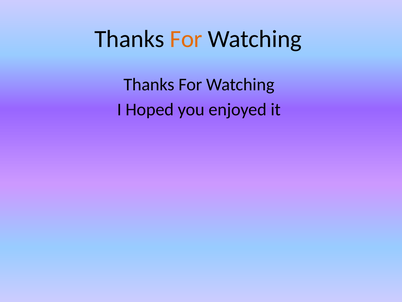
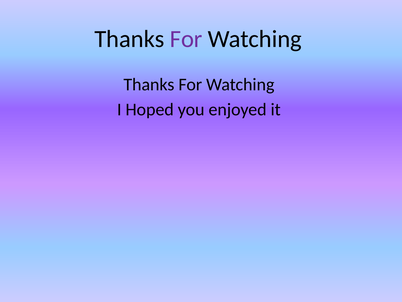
For colour: orange -> purple (186, 39)
